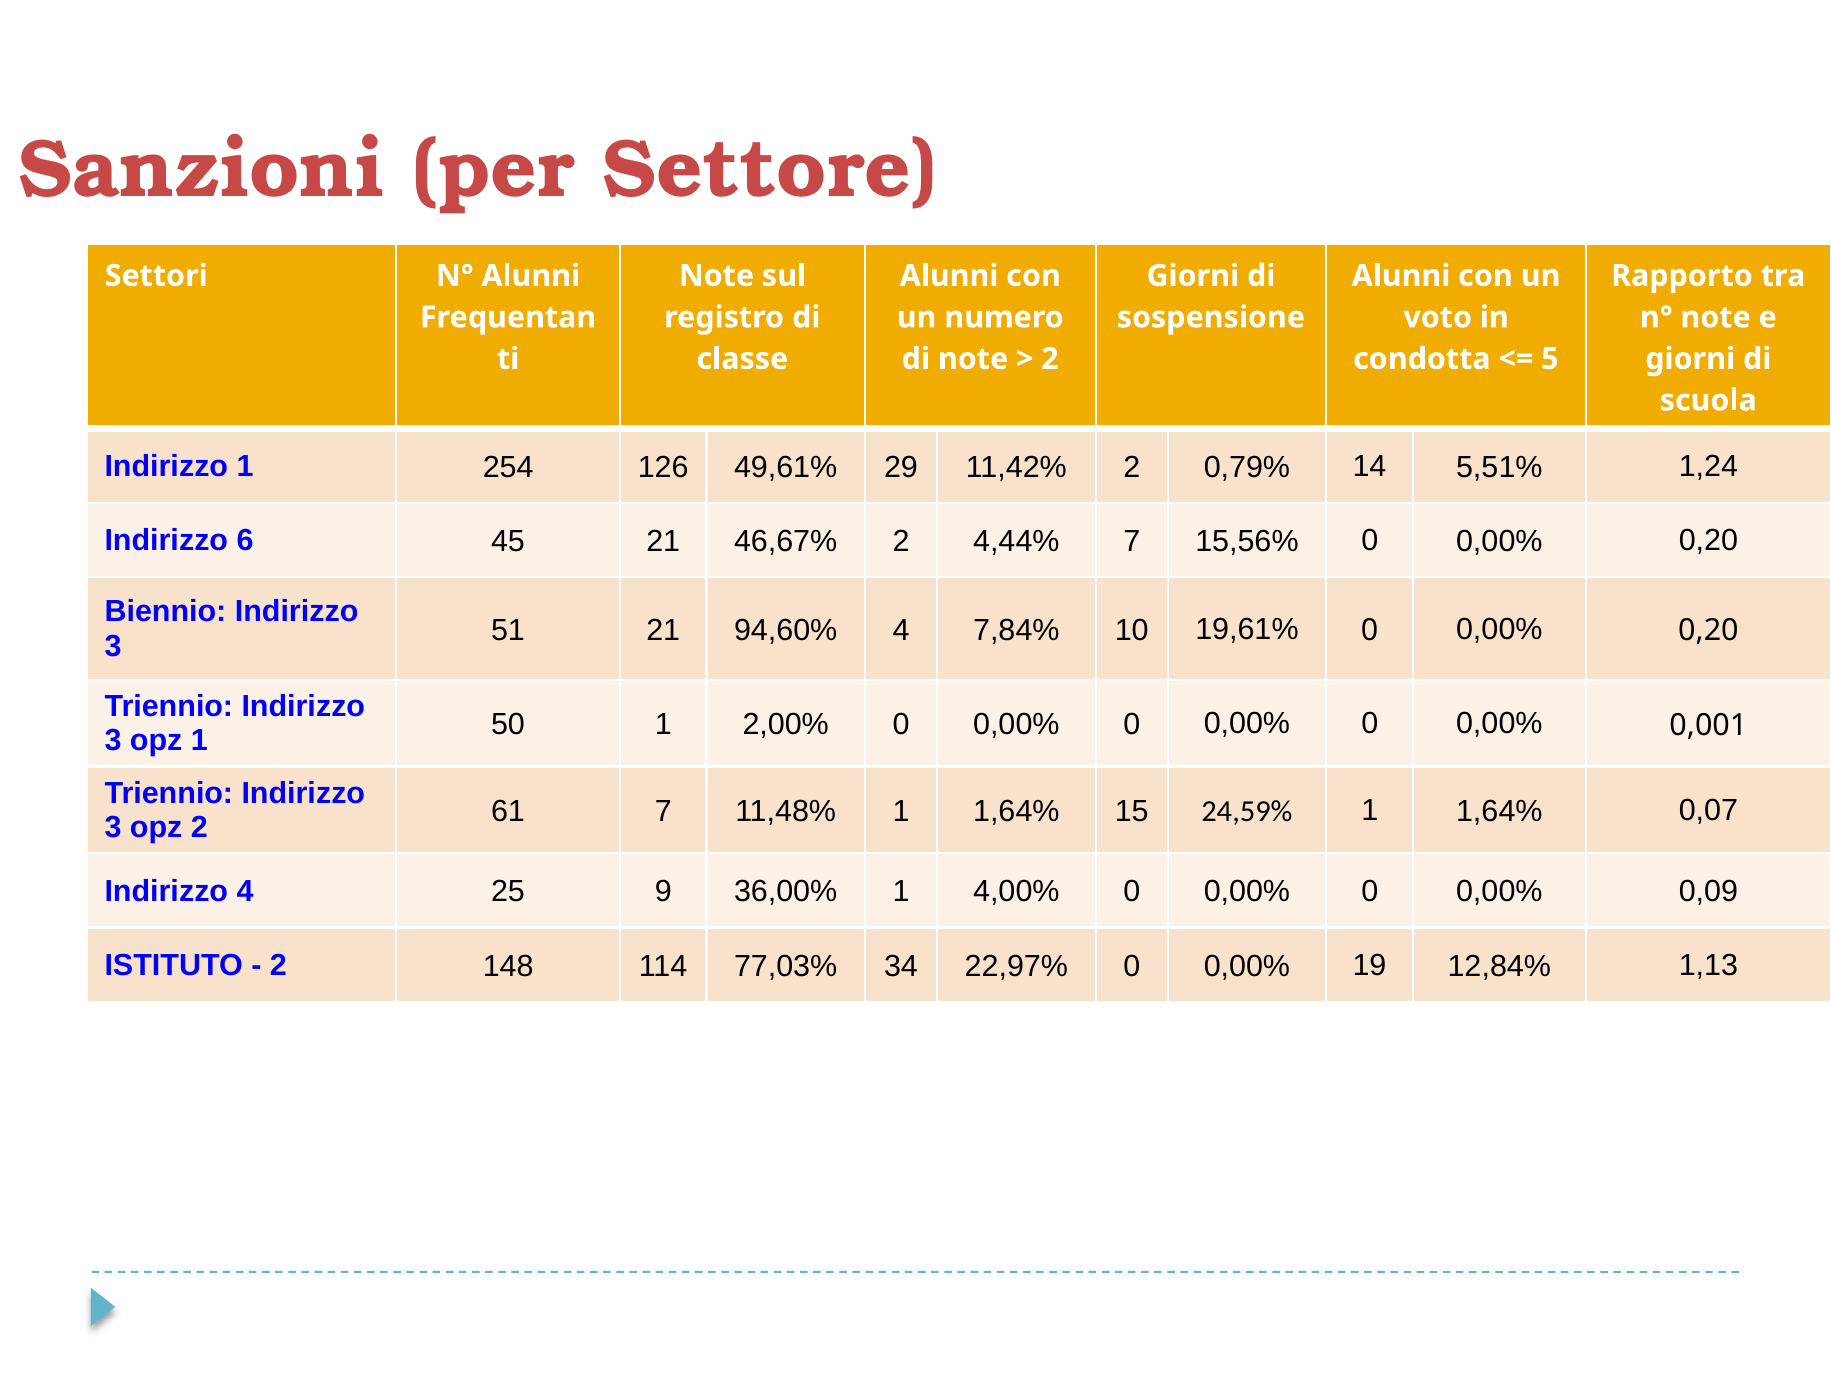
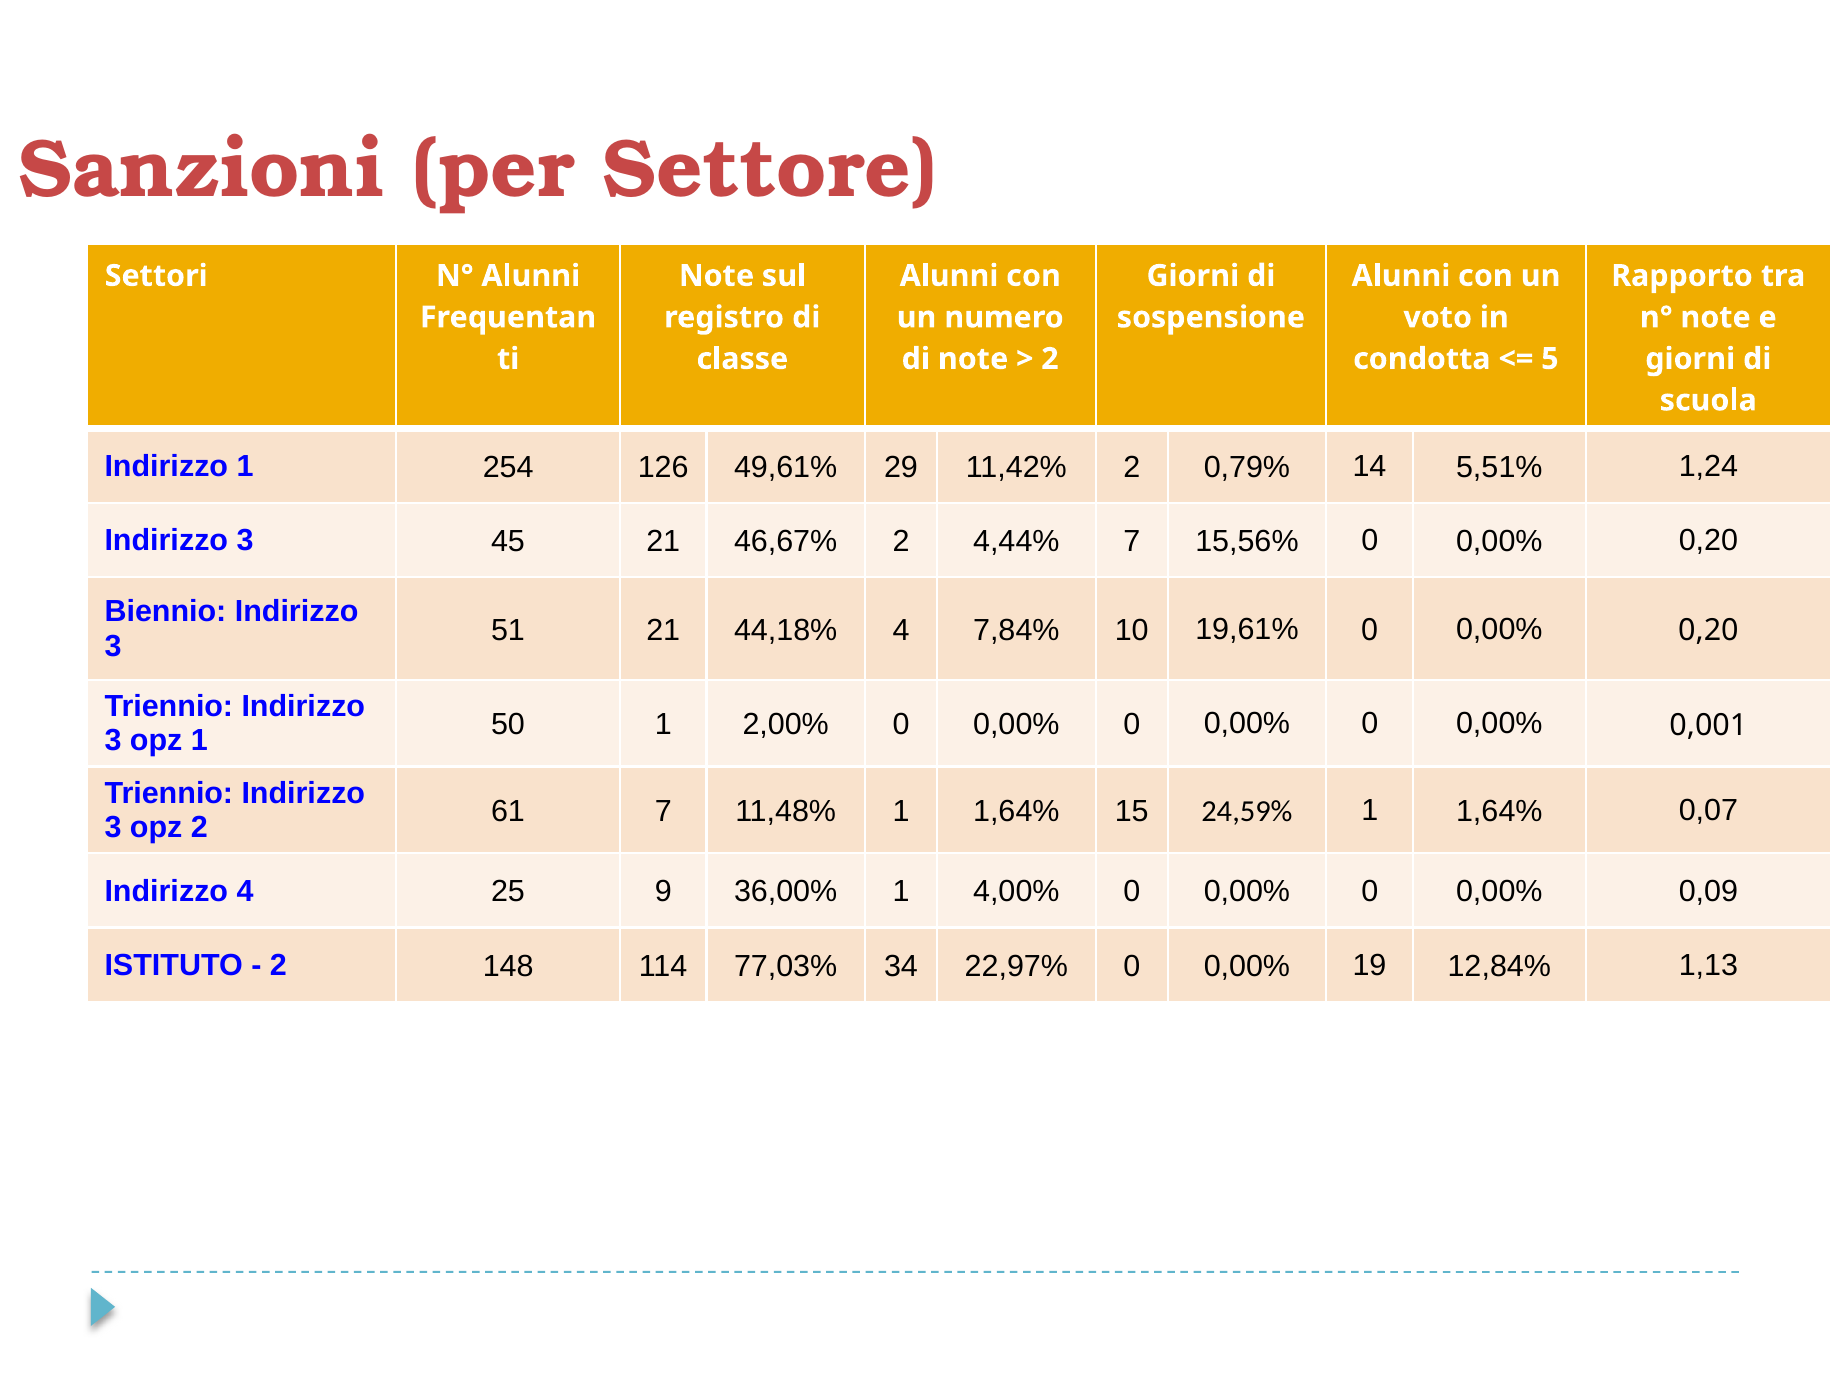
6: 6 -> 3 (245, 541)
94,60%: 94,60% -> 44,18% (786, 630)
